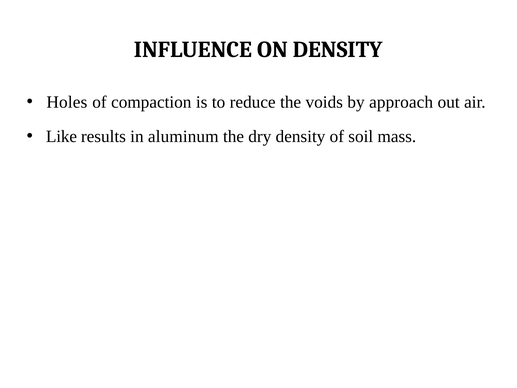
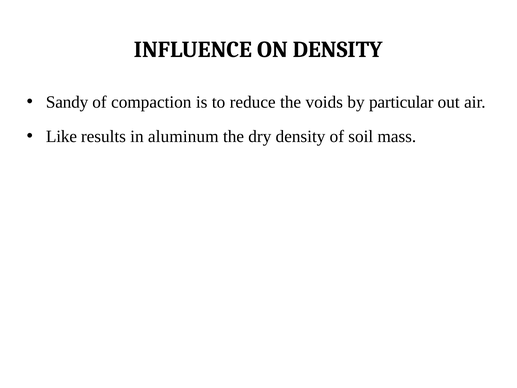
Holes: Holes -> Sandy (67, 102)
approach: approach -> particular (401, 102)
